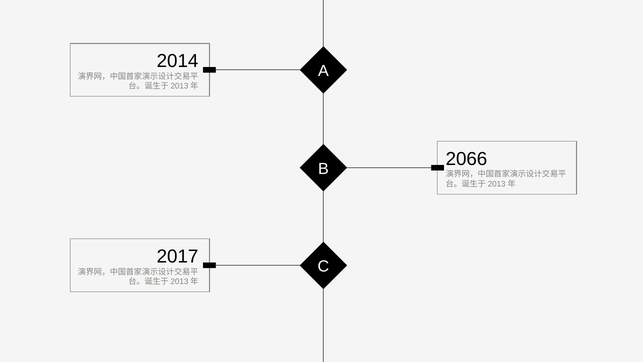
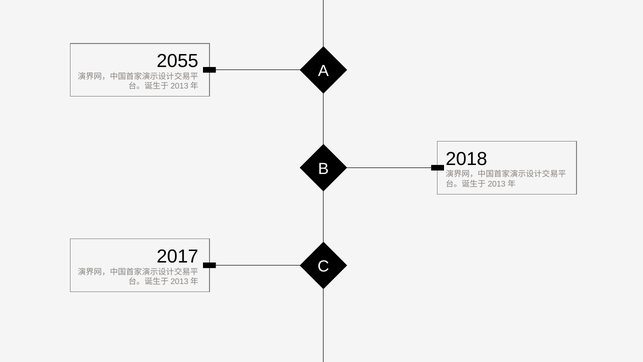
2014: 2014 -> 2055 (178, 61)
2066: 2066 -> 2018 (466, 159)
